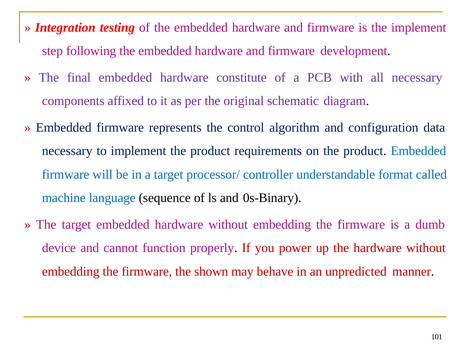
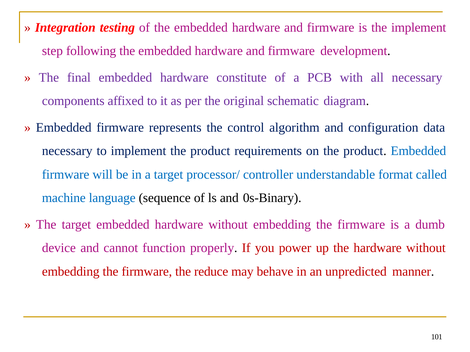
shown: shown -> reduce (211, 272)
